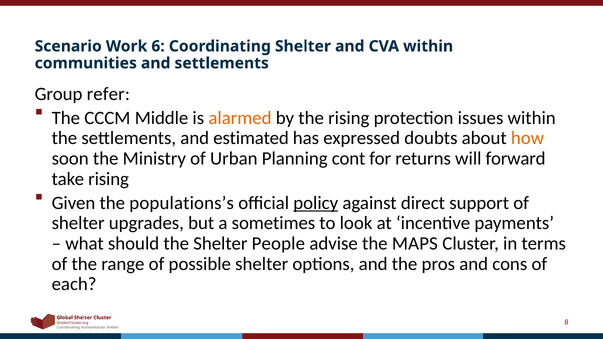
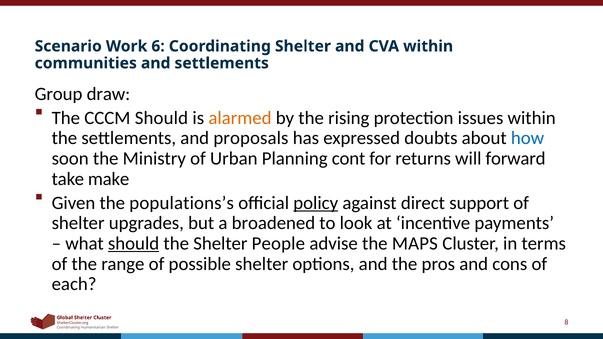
refer: refer -> draw (108, 94)
CCCM Middle: Middle -> Should (161, 118)
estimated: estimated -> proposals (251, 138)
how colour: orange -> blue (528, 138)
take rising: rising -> make (109, 179)
sometimes: sometimes -> broadened (273, 223)
should underline: none -> present (134, 244)
